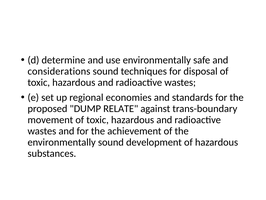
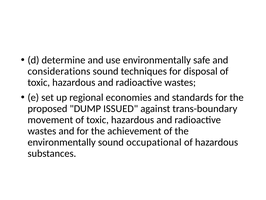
RELATE: RELATE -> ISSUED (121, 108)
development: development -> occupational (154, 142)
